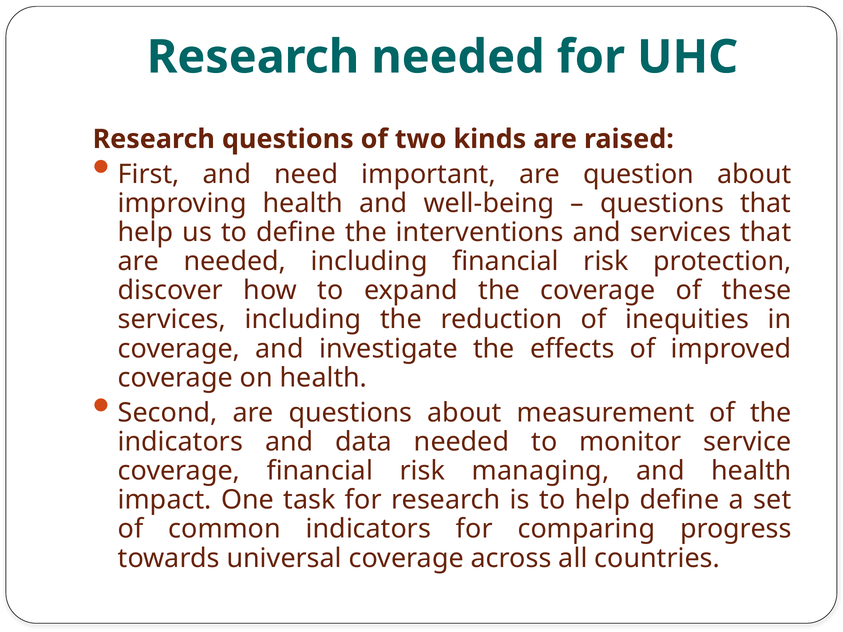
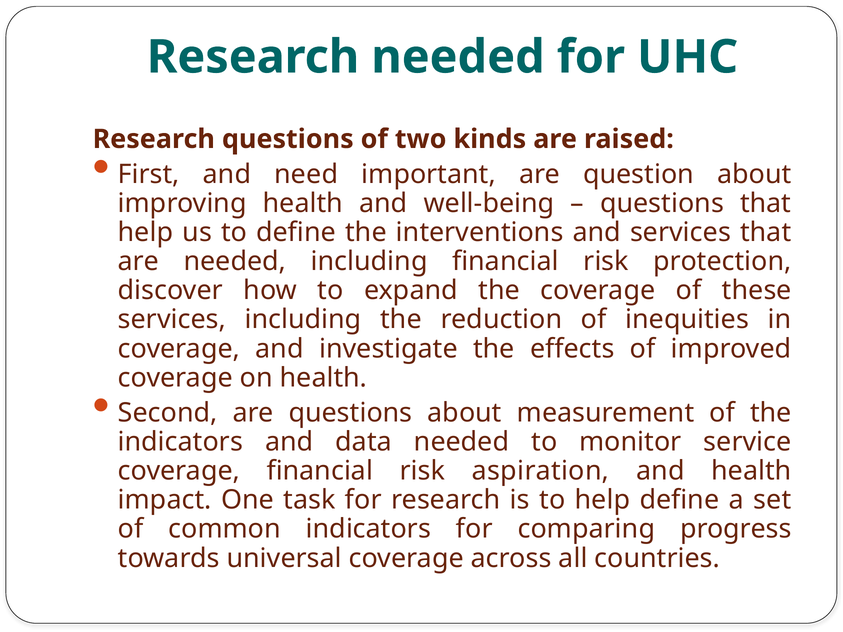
managing: managing -> aspiration (541, 471)
